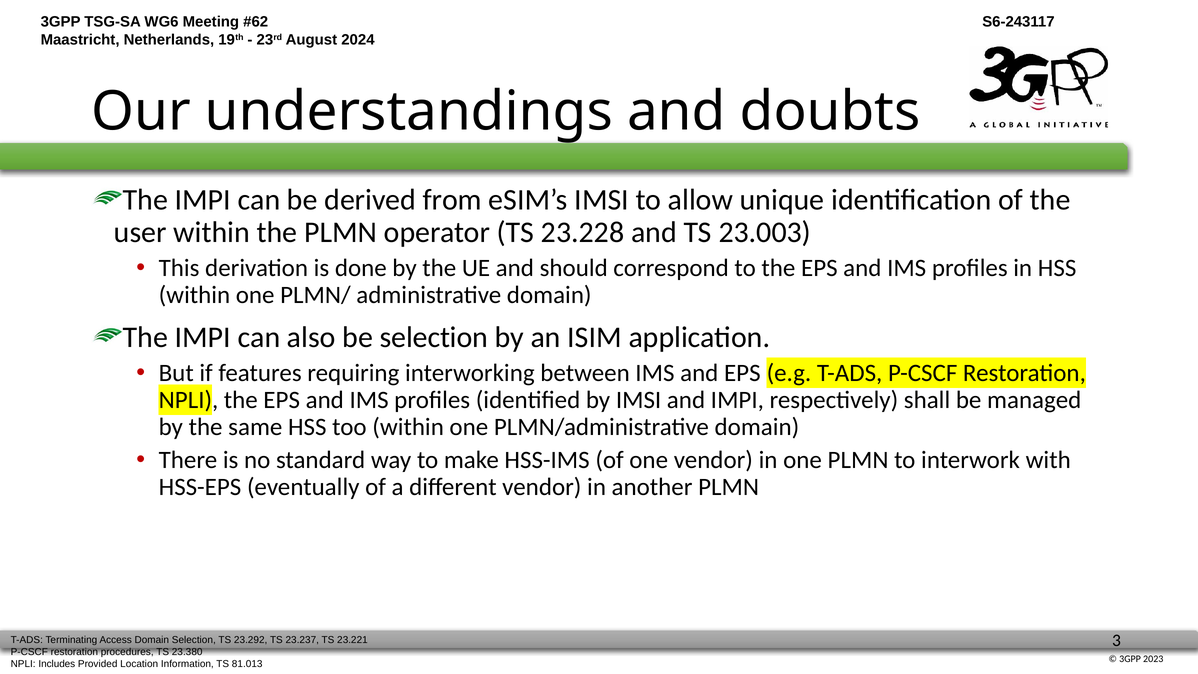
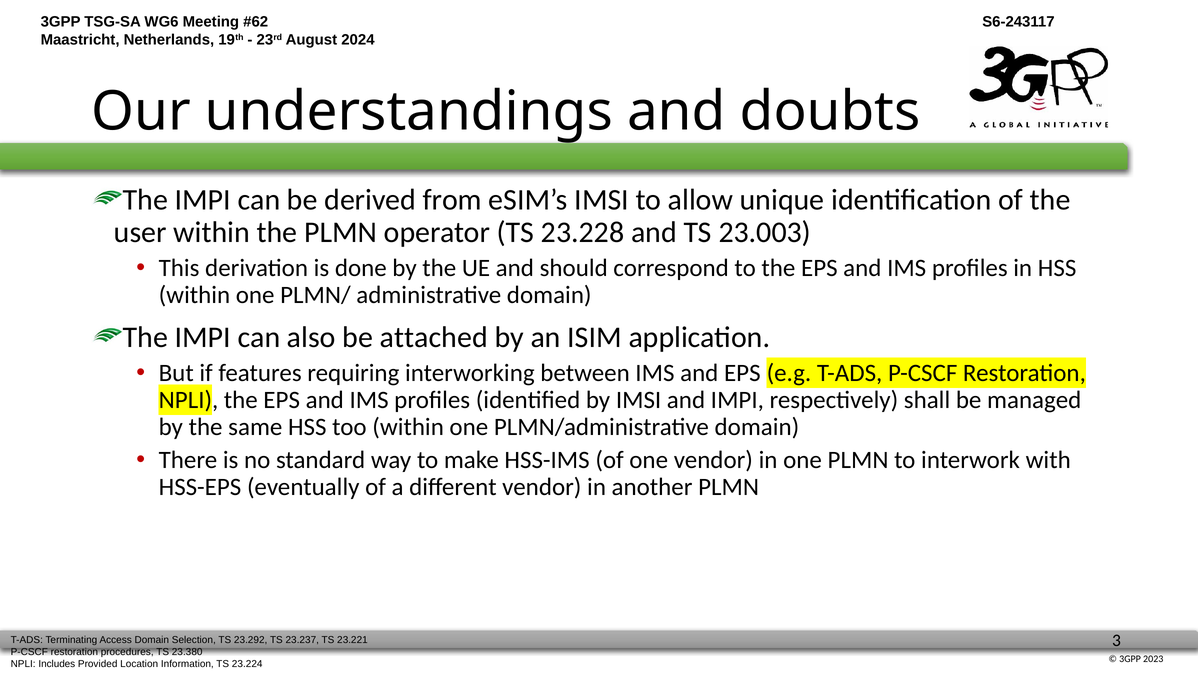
be selection: selection -> attached (434, 337)
81.013: 81.013 -> 23.224 (247, 664)
